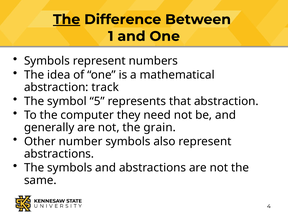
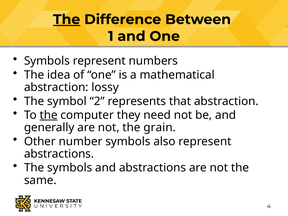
track: track -> lossy (105, 87)
5: 5 -> 2 (97, 101)
the underline: none -> present (49, 115)
